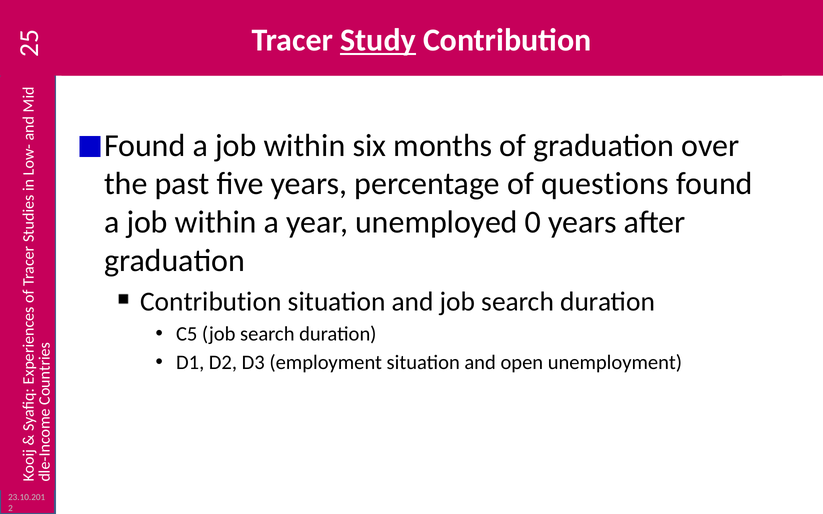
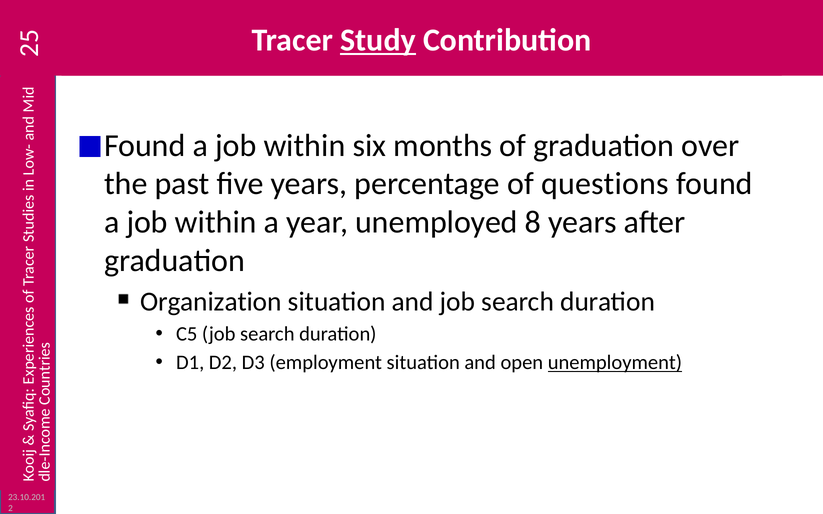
0: 0 -> 8 (533, 222)
Contribution: Contribution -> Organization (211, 302)
unemployment underline: none -> present (615, 363)
